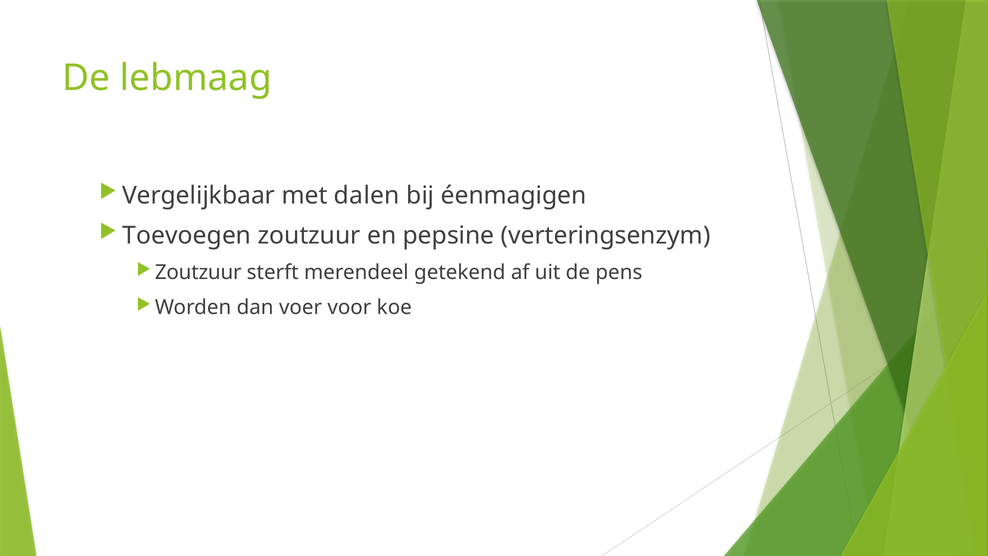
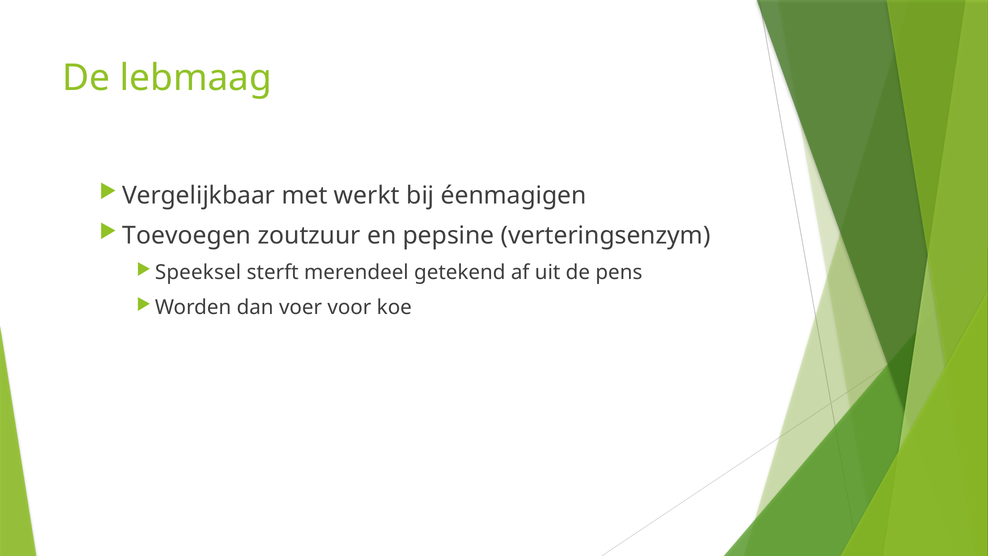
dalen: dalen -> werkt (367, 195)
Zoutzuur: Zoutzuur -> Speeksel (198, 273)
